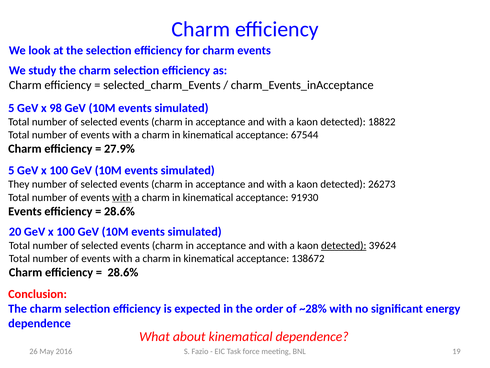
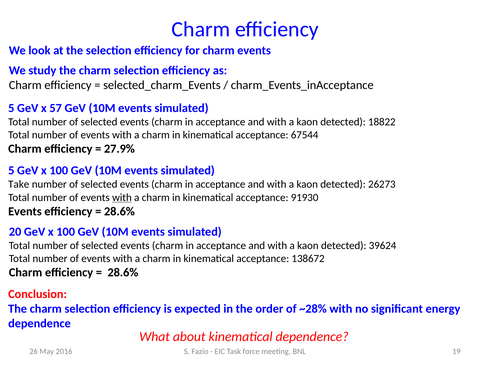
98: 98 -> 57 (56, 108)
They: They -> Take (19, 184)
detected underline: present -> none (344, 245)
